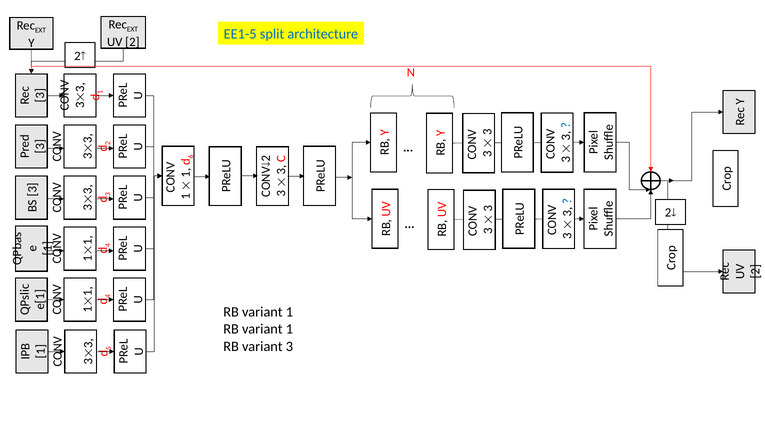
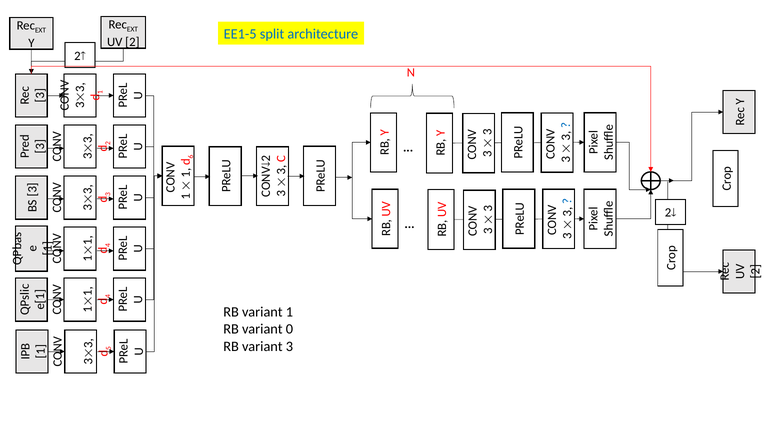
1: 1 -> 0 (289, 329)
